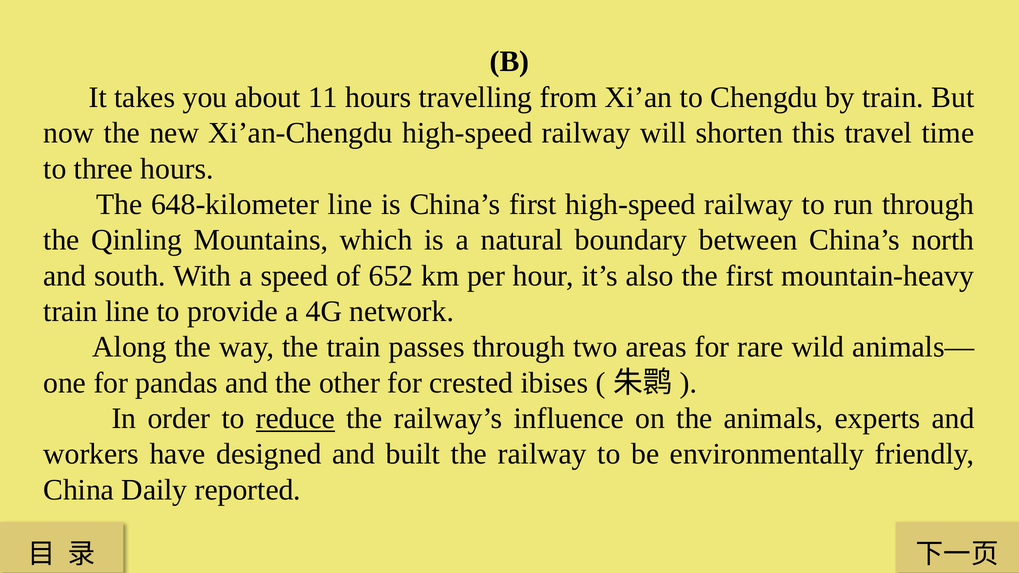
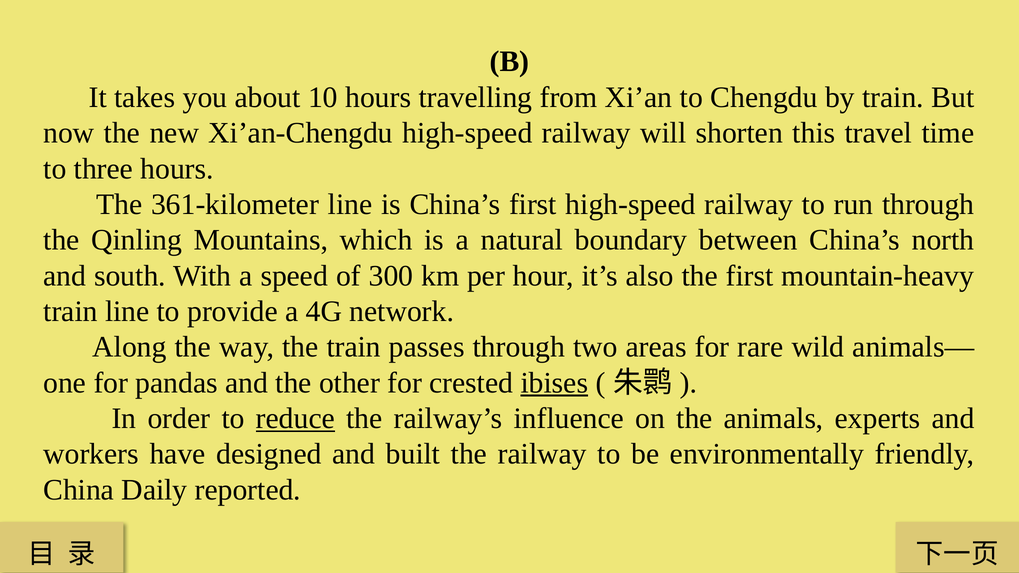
11: 11 -> 10 (323, 97)
648-kilometer: 648-kilometer -> 361-kilometer (235, 204)
652: 652 -> 300 (391, 276)
ibises underline: none -> present (554, 383)
